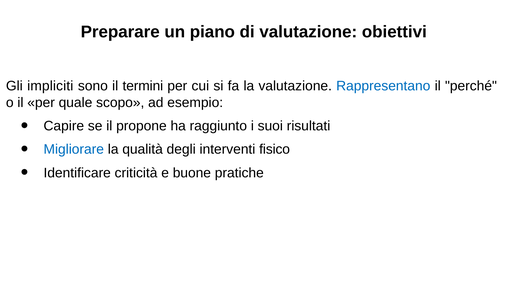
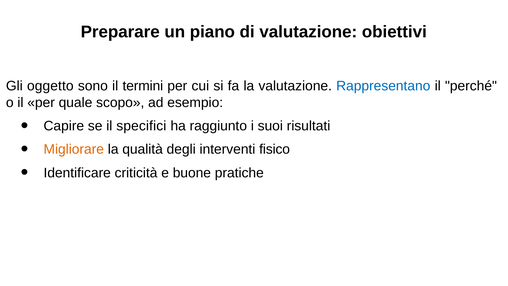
impliciti: impliciti -> oggetto (50, 86)
propone: propone -> specifici (141, 126)
Migliorare colour: blue -> orange (74, 149)
